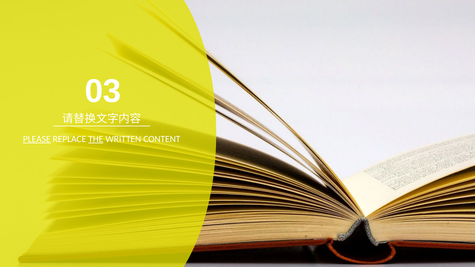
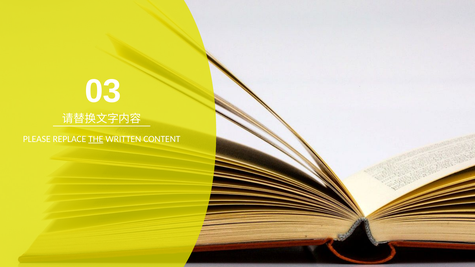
PLEASE underline: present -> none (37, 139)
